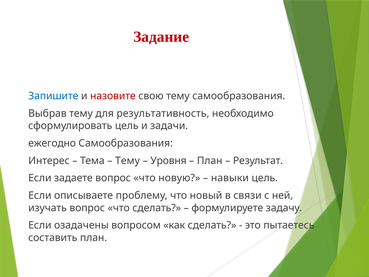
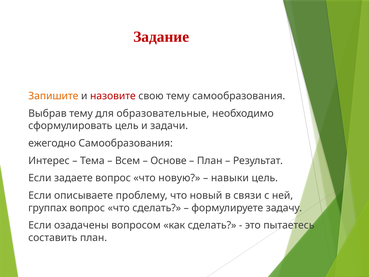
Запишите colour: blue -> orange (53, 96)
результативность: результативность -> образовательные (163, 113)
Тему: Тему -> Всем (128, 161)
Уровня: Уровня -> Основе (168, 161)
изучать: изучать -> группах (48, 208)
